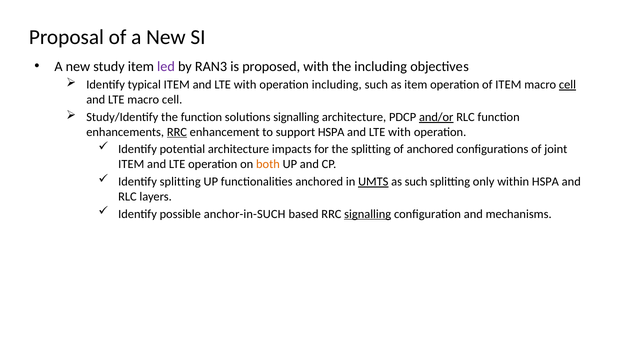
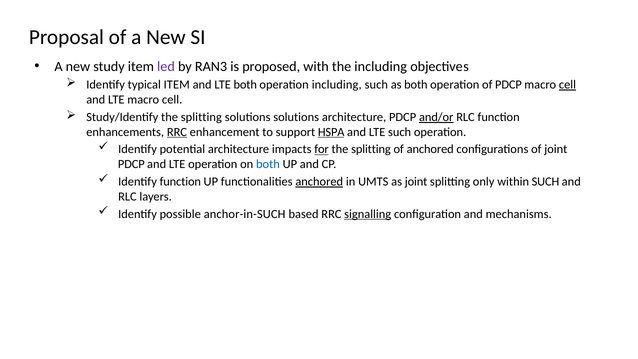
with: with -> both (245, 85)
as item: item -> both (416, 85)
of ITEM: ITEM -> PDCP (508, 85)
Study/Identify the function: function -> splitting (201, 117)
solutions signalling: signalling -> solutions (296, 117)
HSPA underline: none -> present (331, 132)
with: with -> such (400, 132)
for underline: none -> present (322, 149)
ITEM: ITEM -> PDCP (131, 164)
both colour: orange -> blue (268, 164)
Identify splitting: splitting -> function (180, 182)
anchored underline: none -> present (319, 182)
UMTS underline: present -> none (373, 182)
as such: such -> joint (416, 182)
within HSPA: HSPA -> SUCH (545, 182)
